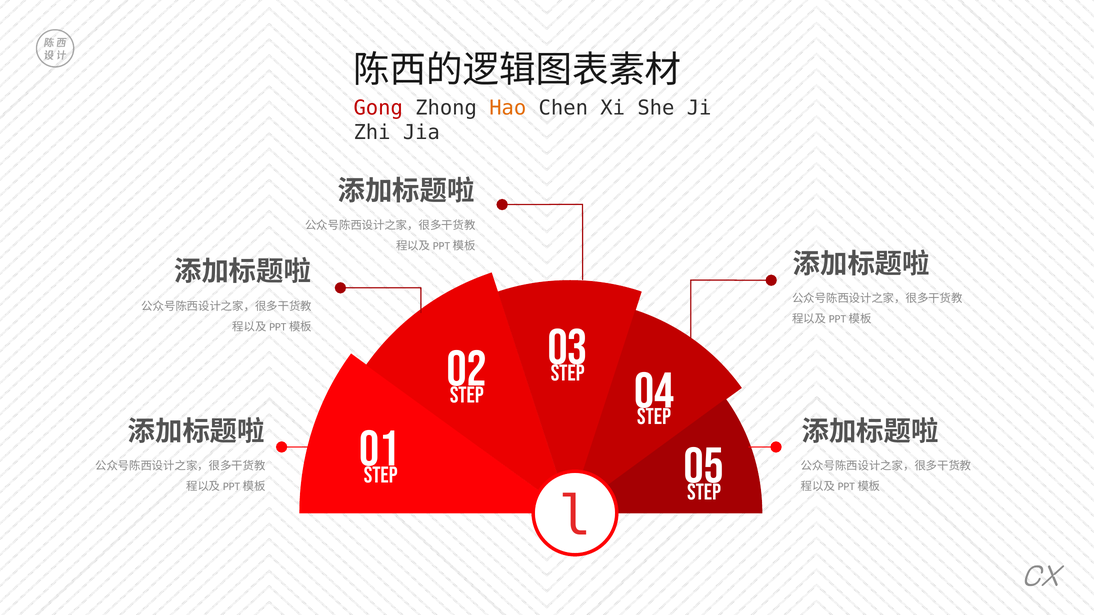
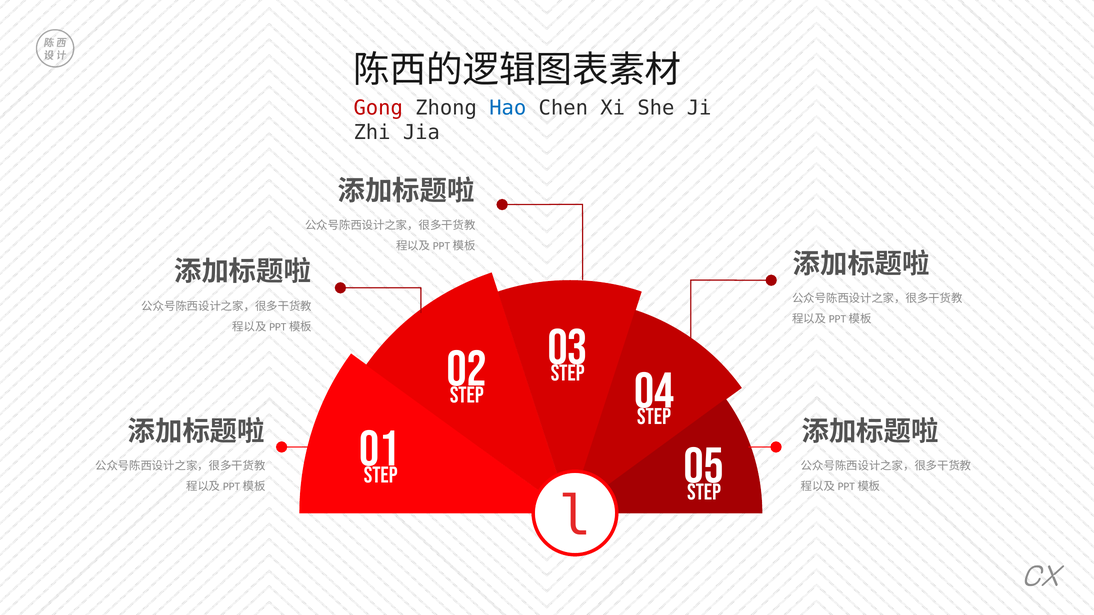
Hao colour: orange -> blue (508, 108)
